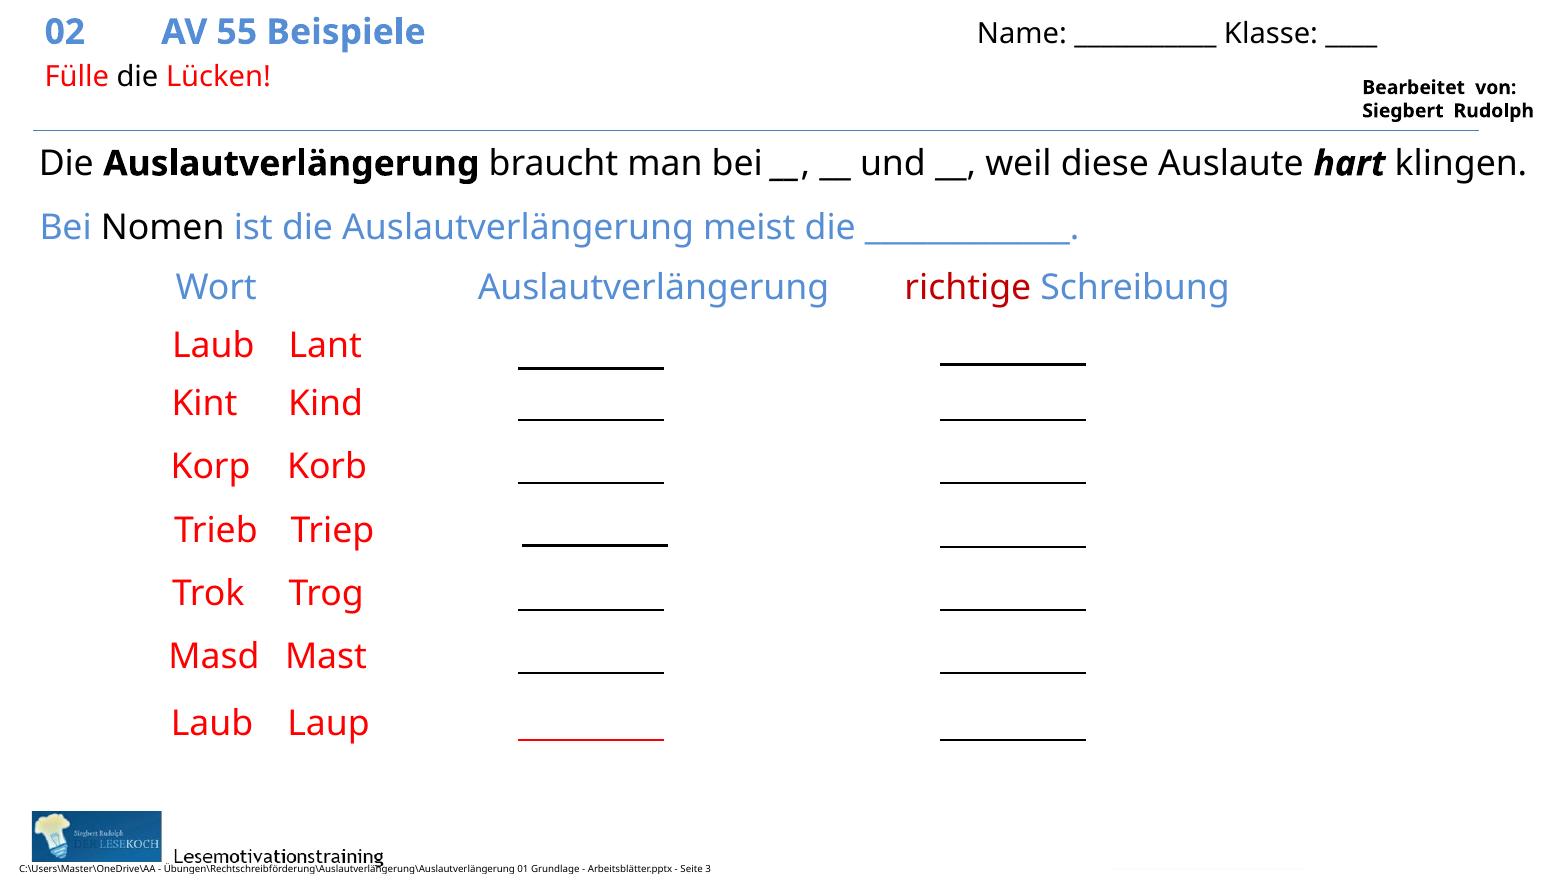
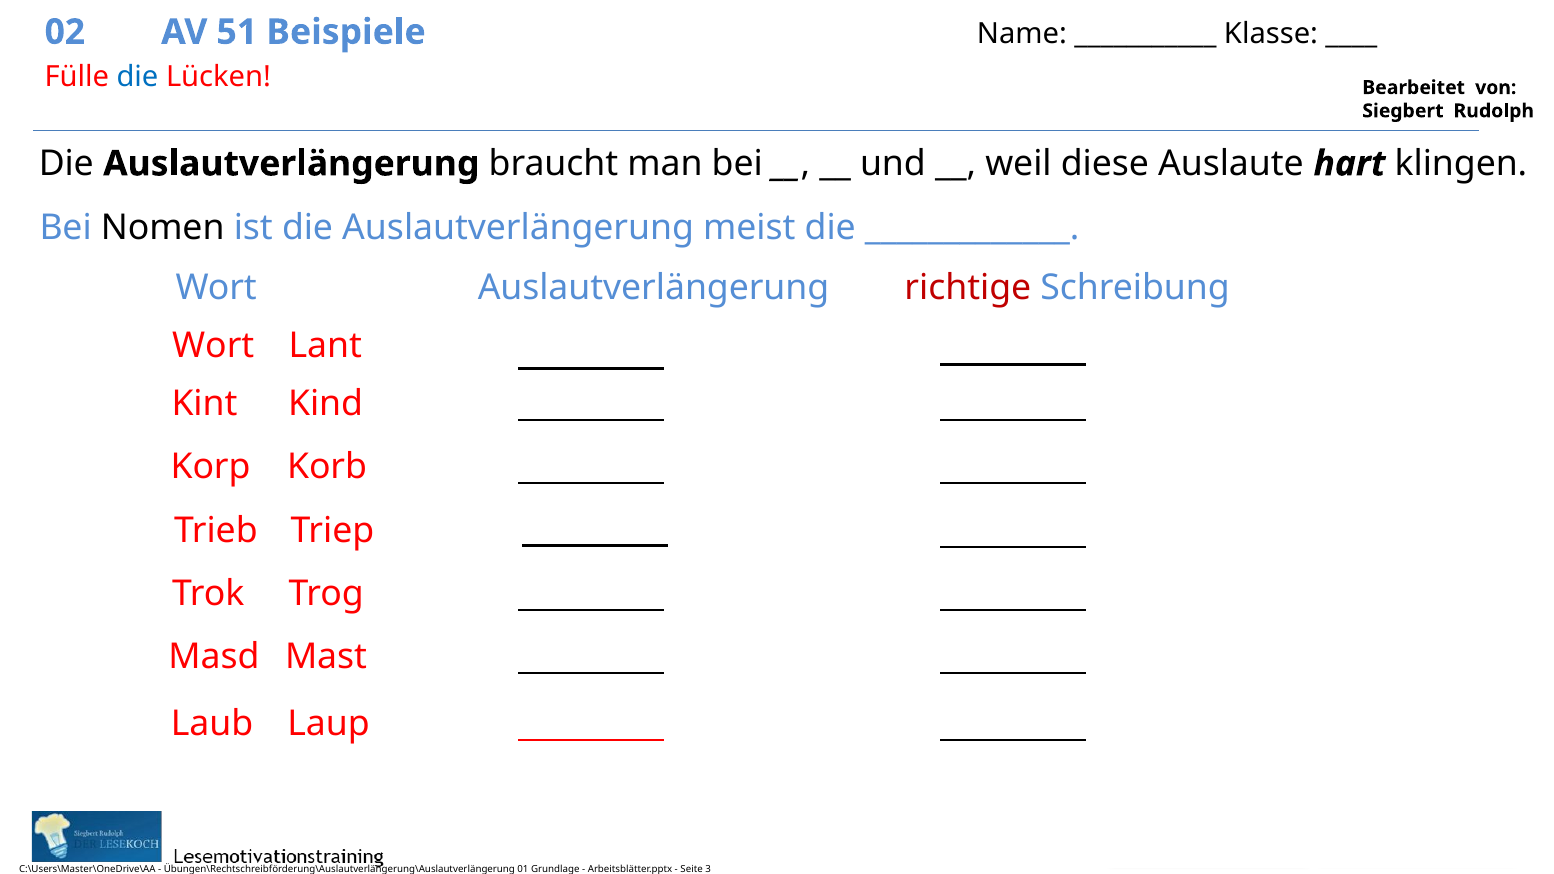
55: 55 -> 51 (237, 32)
die colour: black -> blue (137, 77)
Laub: Laub -> Wort (213, 346)
